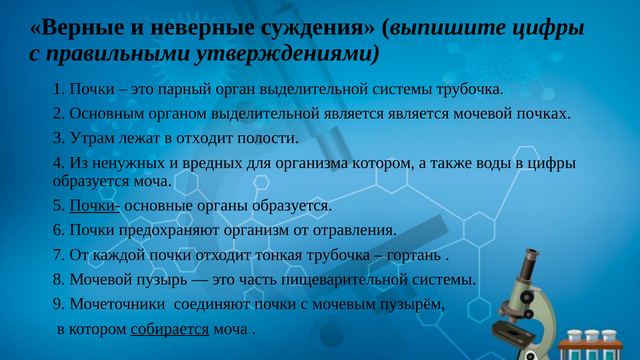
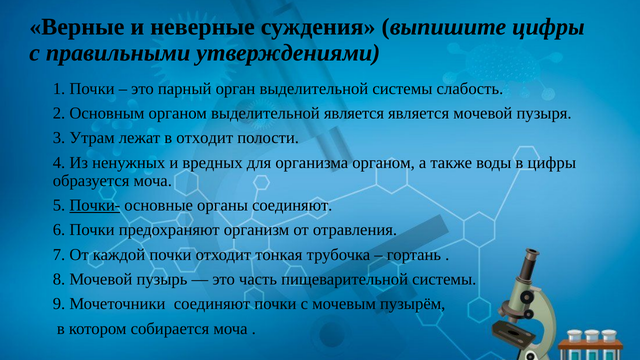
системы трубочка: трубочка -> слабость (470, 89)
почках: почках -> пузыря (544, 113)
организма котором: котором -> органом (384, 163)
органы образуется: образуется -> соединяют (292, 205)
собирается underline: present -> none (170, 329)
